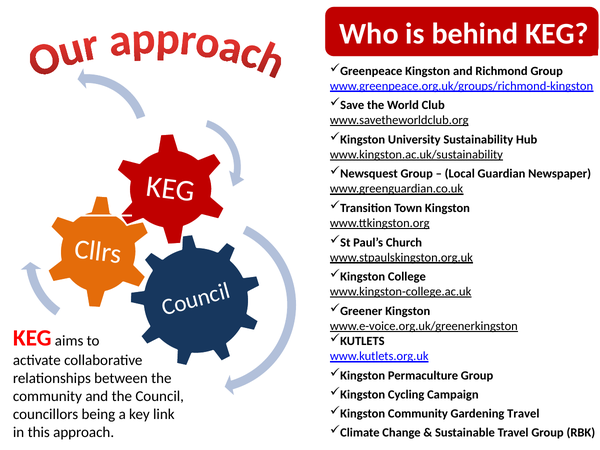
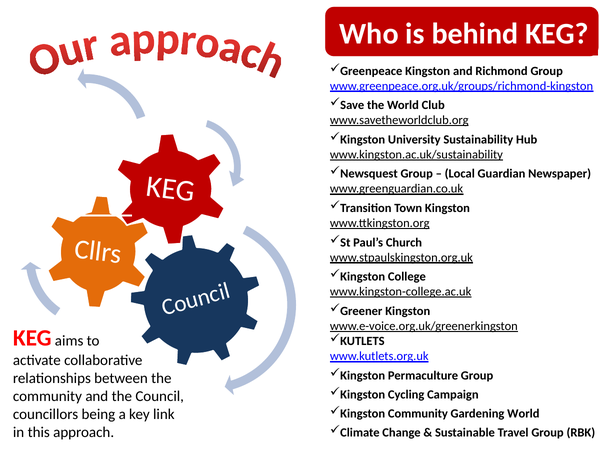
Gardening Travel: Travel -> World (523, 414)
